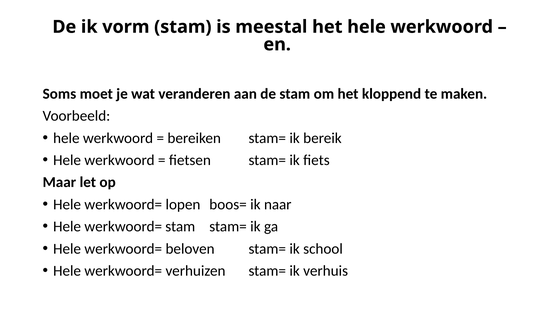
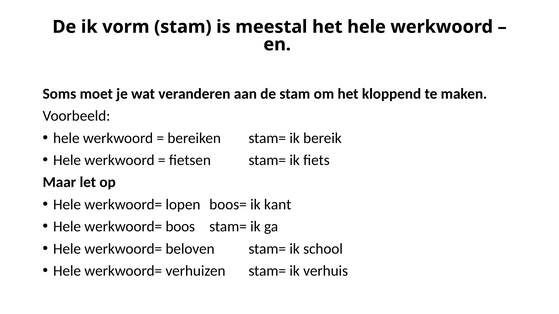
naar: naar -> kant (278, 205)
werkwoord= stam: stam -> boos (180, 227)
